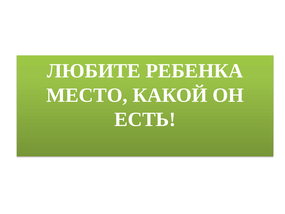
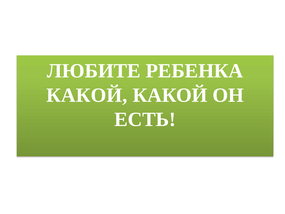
МЕСТО: МЕСТО -> КАКОЙ (87, 95)
